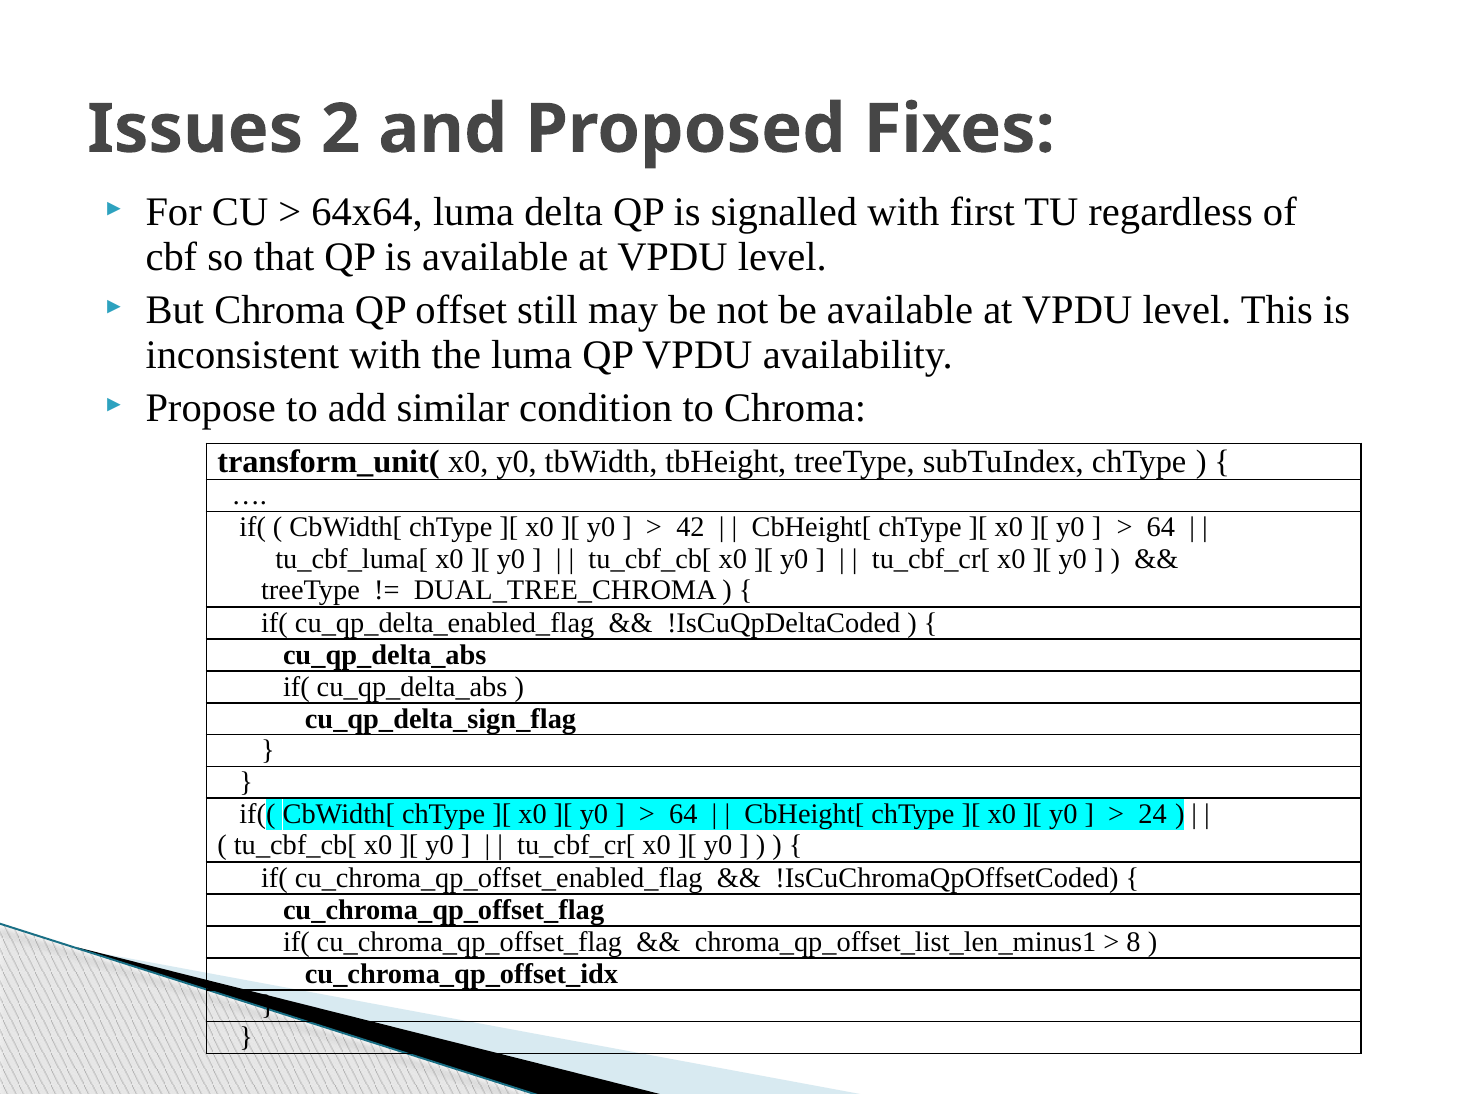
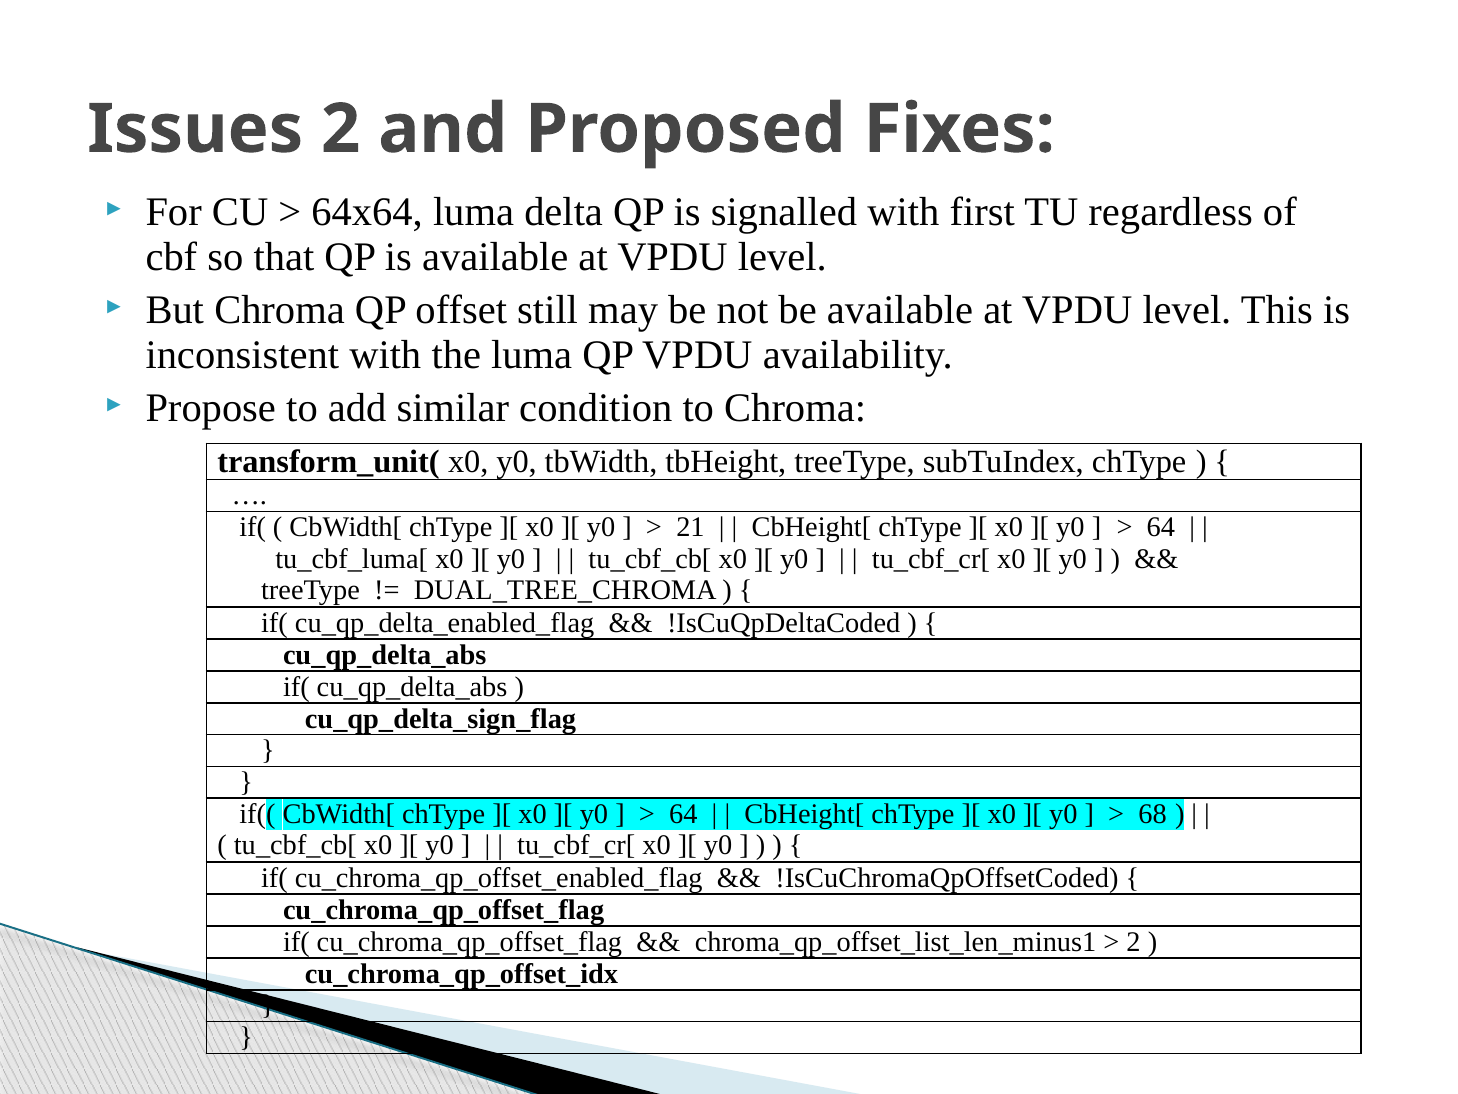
42: 42 -> 21 (690, 527)
24: 24 -> 68 (1153, 814)
8: 8 -> 2 (1134, 941)
